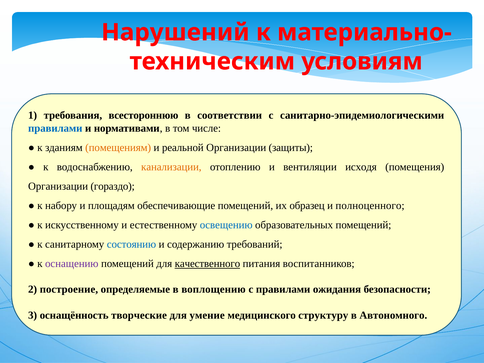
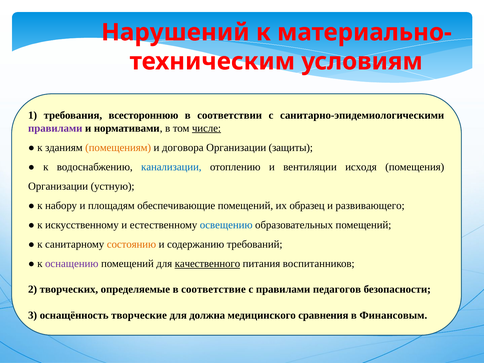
правилами colour: blue -> purple (55, 128)
числе underline: none -> present (206, 128)
реальной: реальной -> договора (183, 148)
канализации colour: orange -> blue (171, 167)
гораздо: гораздо -> устную (113, 186)
полноценного: полноценного -> развивающего (370, 206)
состоянию colour: blue -> orange (131, 244)
построение: построение -> творческих (69, 289)
воплощению: воплощению -> соответствие (213, 289)
ожидания: ожидания -> педагогов (337, 289)
умение: умение -> должна (207, 315)
структуру: структуру -> сравнения (323, 315)
Автономного: Автономного -> Финансовым (393, 315)
